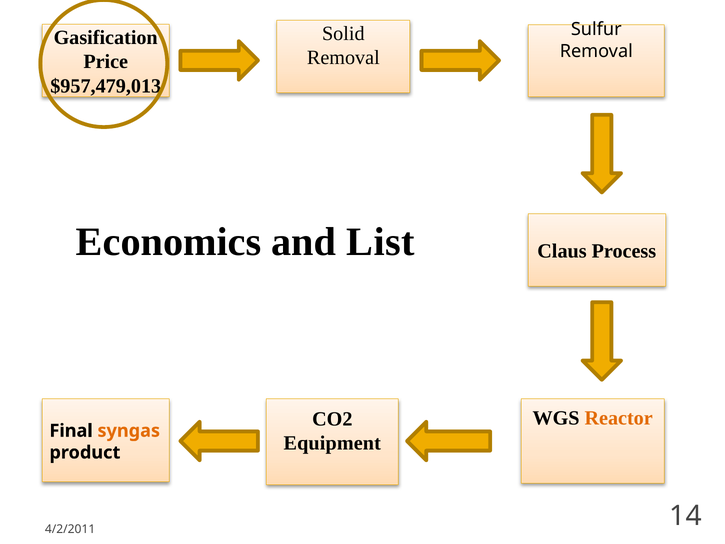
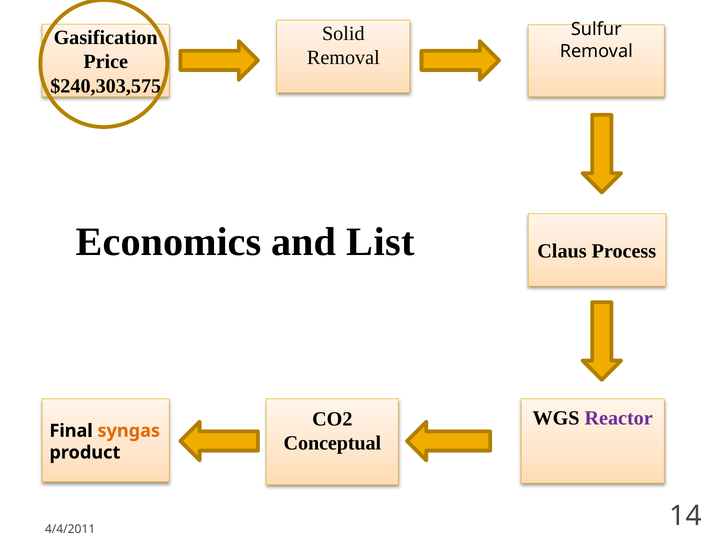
$957,479,013: $957,479,013 -> $240,303,575 (106, 86)
Reactor colour: orange -> purple (619, 418)
Equipment: Equipment -> Conceptual (332, 443)
4/2/2011: 4/2/2011 -> 4/4/2011 (70, 529)
